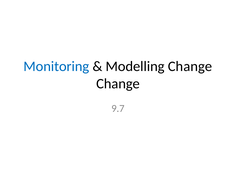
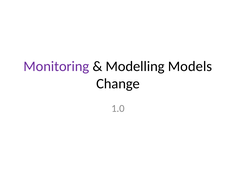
Monitoring colour: blue -> purple (56, 66)
Modelling Change: Change -> Models (190, 66)
9.7: 9.7 -> 1.0 (118, 109)
